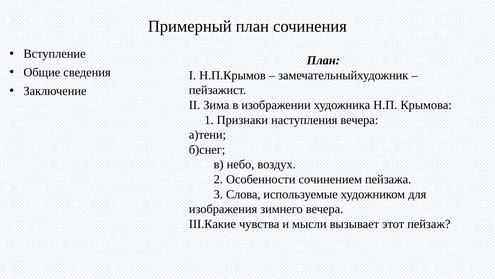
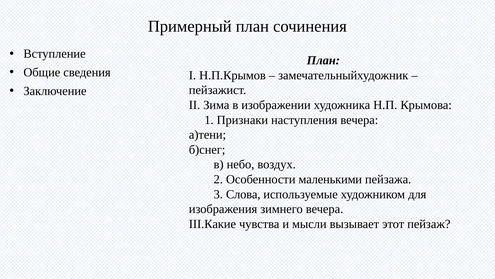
сочинением: сочинением -> маленькими (330, 179)
